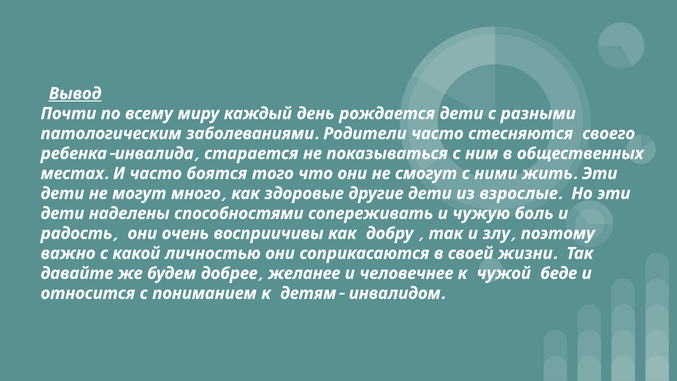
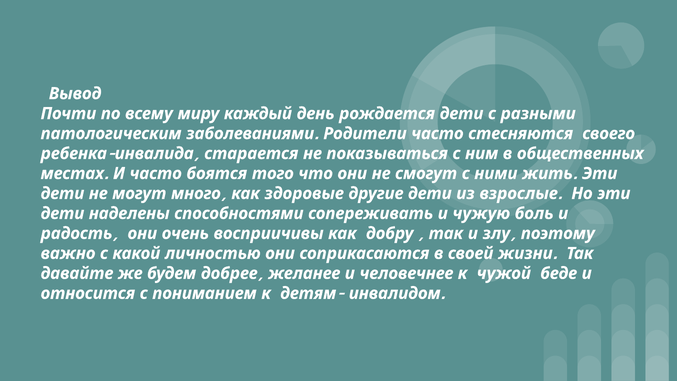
Вывод underline: present -> none (75, 94)
